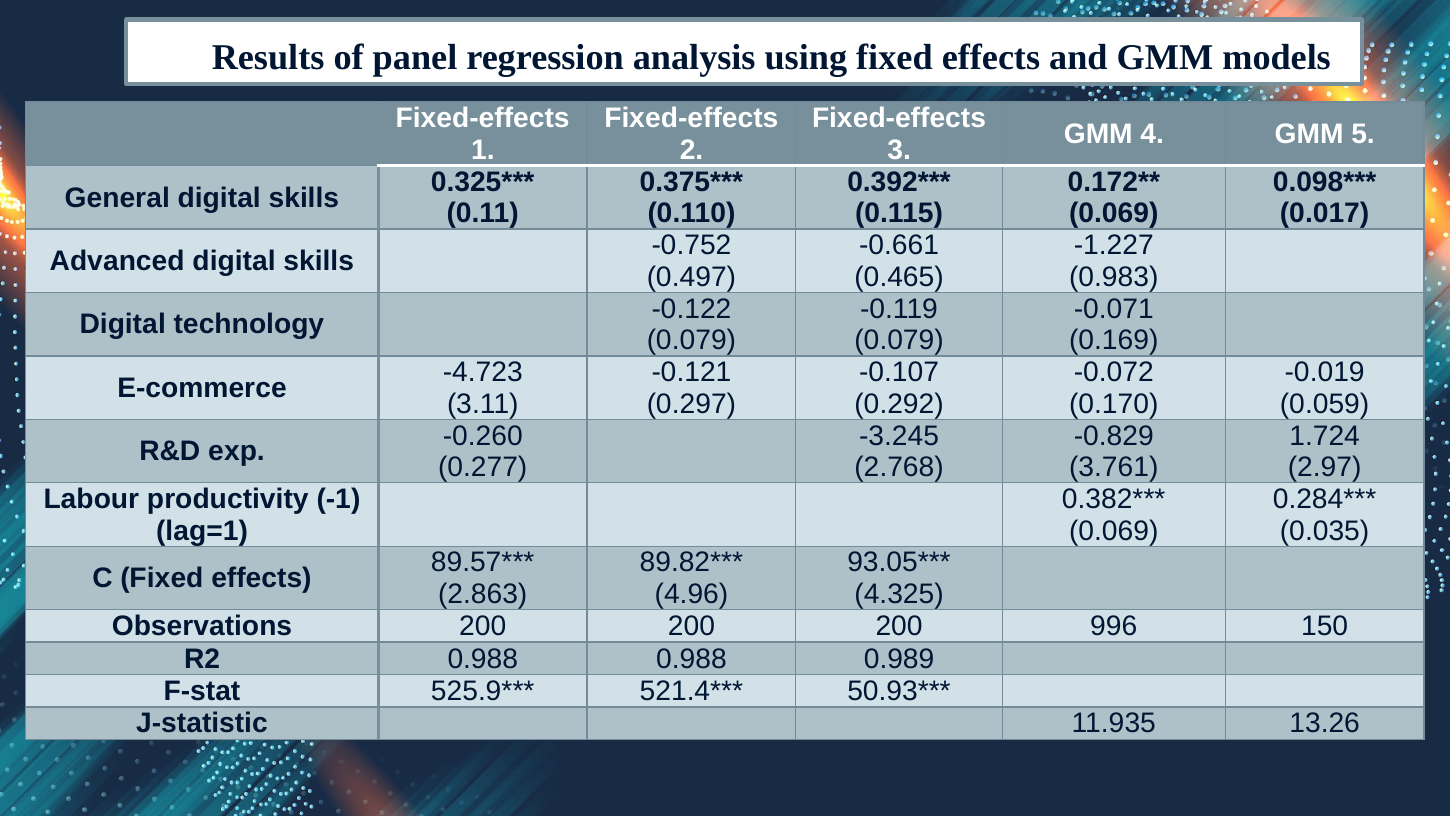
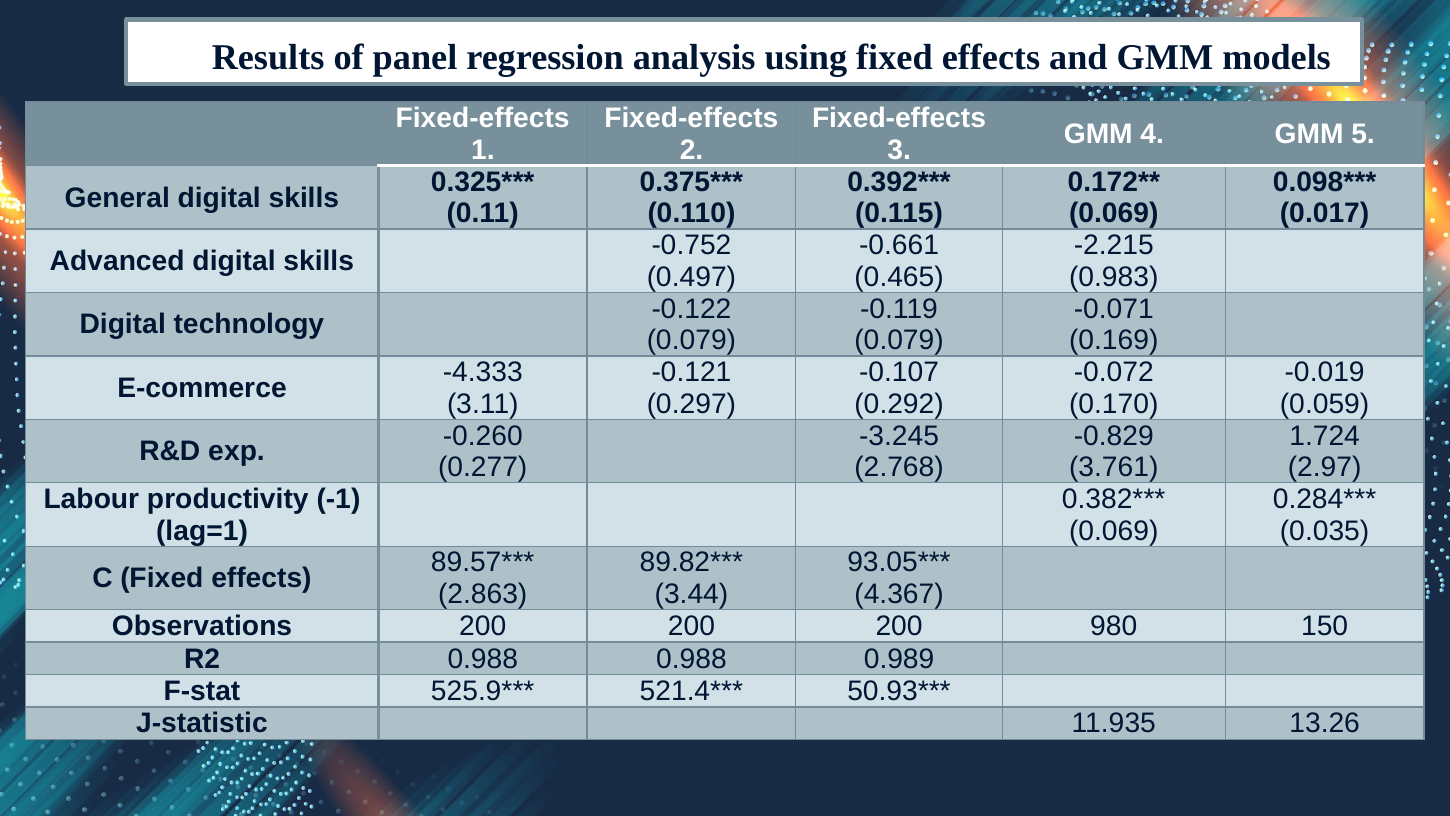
-1.227: -1.227 -> -2.215 (1114, 245)
-4.723: -4.723 -> -4.333 (483, 372)
4.96: 4.96 -> 3.44 (691, 594)
4.325: 4.325 -> 4.367 (899, 594)
996: 996 -> 980 (1114, 626)
